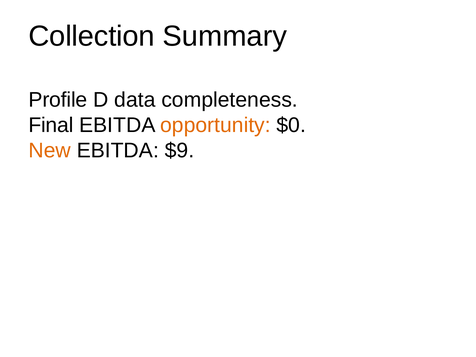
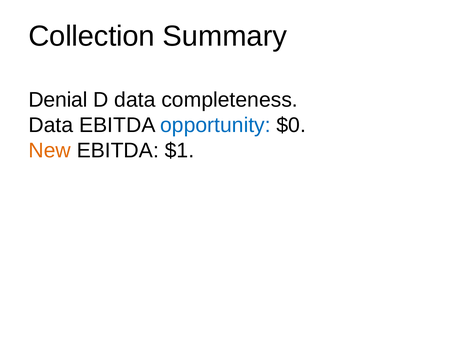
Profile: Profile -> Denial (58, 100)
Final: Final -> Data (51, 125)
opportunity colour: orange -> blue (215, 125)
$9: $9 -> $1 (180, 151)
